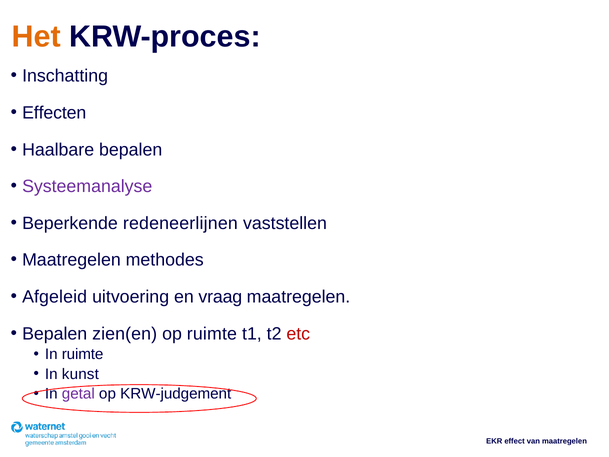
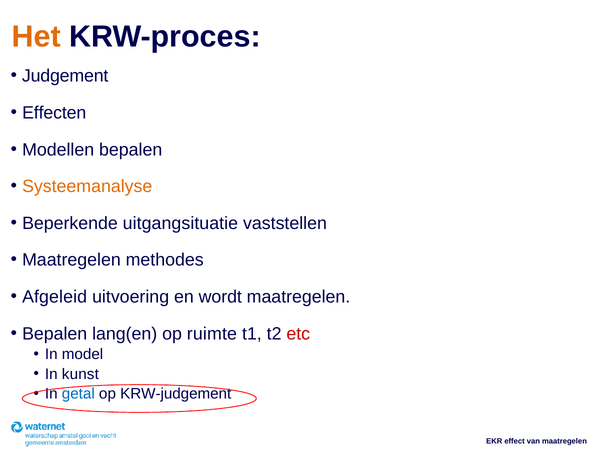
Inschatting: Inschatting -> Judgement (65, 76)
Haalbare: Haalbare -> Modellen (58, 150)
Systeemanalyse colour: purple -> orange (87, 186)
redeneerlijnen: redeneerlijnen -> uitgangsituatie (180, 223)
vraag: vraag -> wordt (220, 297)
zien(en: zien(en -> lang(en (125, 333)
In ruimte: ruimte -> model (83, 354)
getal colour: purple -> blue (78, 393)
